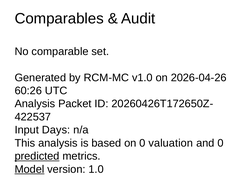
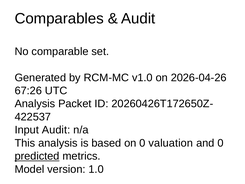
60:26: 60:26 -> 67:26 (28, 91)
Input Days: Days -> Audit (56, 130)
Model underline: present -> none (29, 169)
